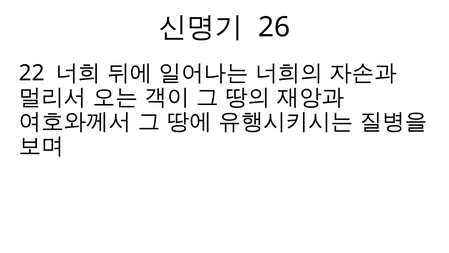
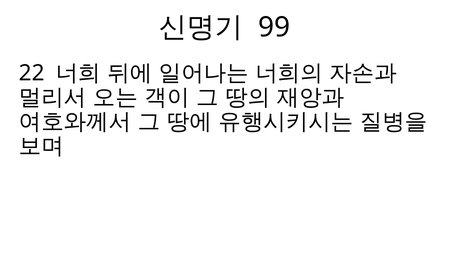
26: 26 -> 99 (274, 27)
